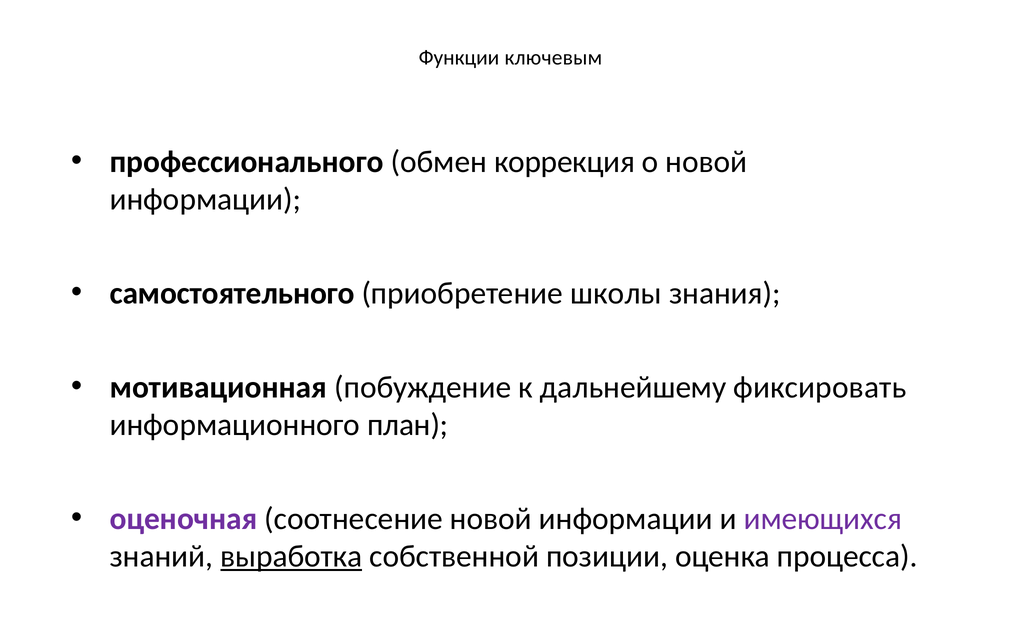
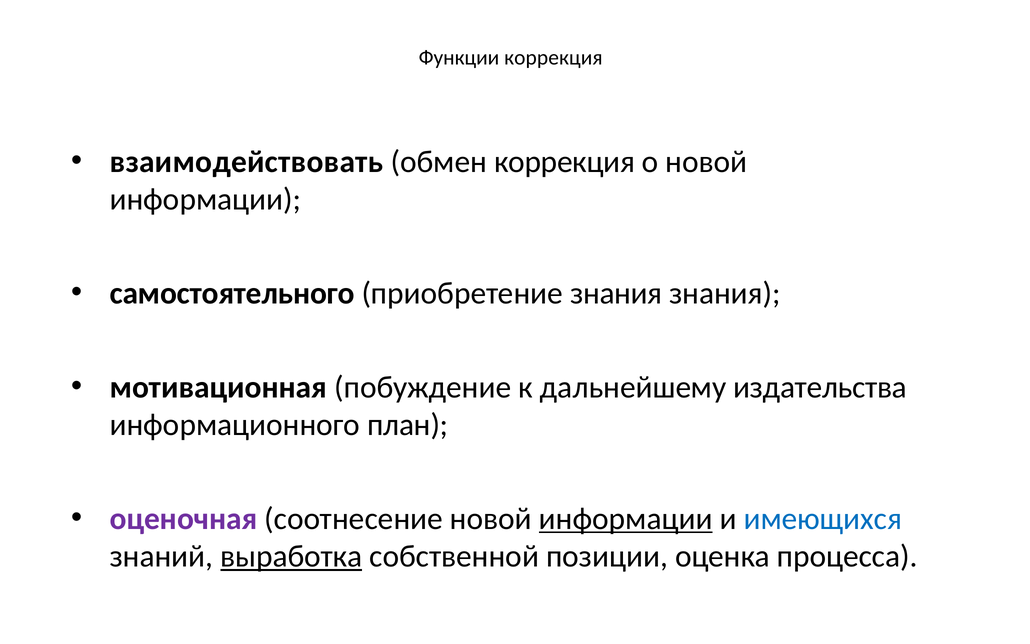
Функции ключевым: ключевым -> коррекция (553, 57)
профессионального: профессионального -> взаимодействовать (247, 162)
приобретение школы: школы -> знания (616, 293)
фиксировать: фиксировать -> издательства (820, 387)
информации underline: none -> present (626, 519)
имеющихся colour: purple -> blue (823, 519)
